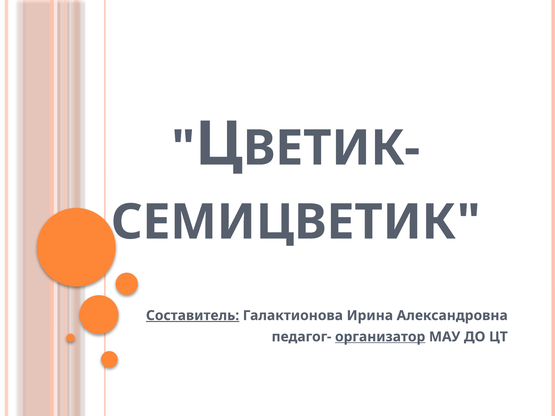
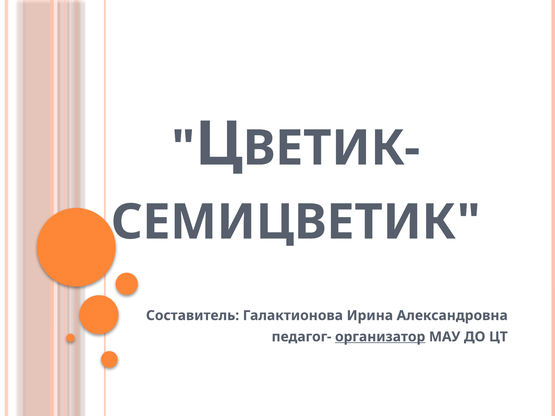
Составитель underline: present -> none (193, 316)
